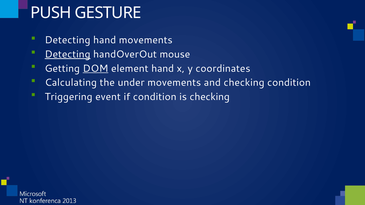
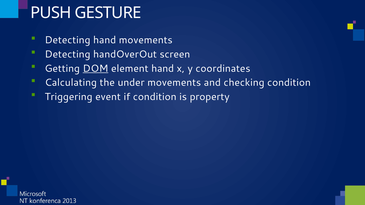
Detecting underline: present -> none (68, 54)
mouse: mouse -> screen (175, 54)
is checking: checking -> property (210, 97)
